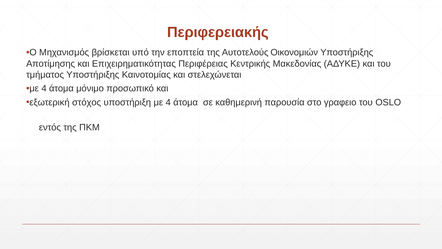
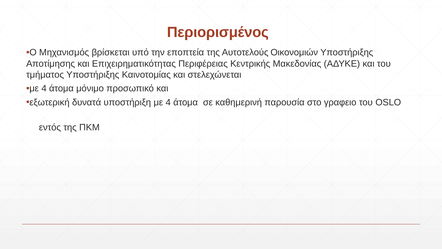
Περιφερειακής: Περιφερειακής -> Περιορισμένος (218, 32)
στόχος: στόχος -> δυνατά (87, 102)
